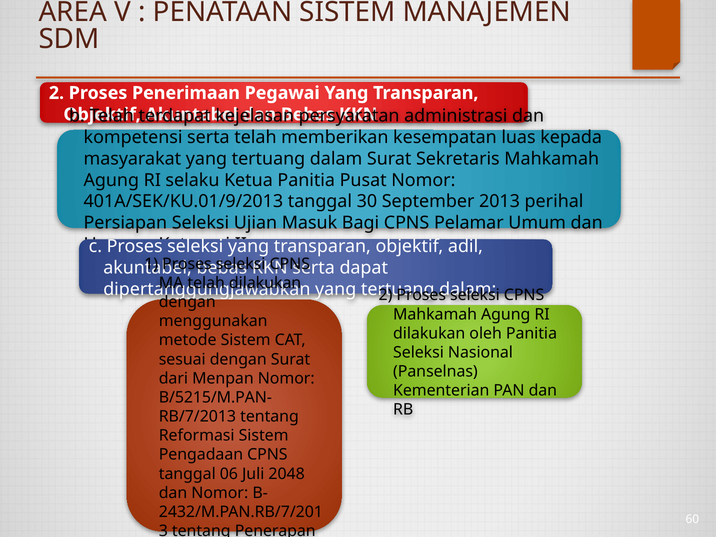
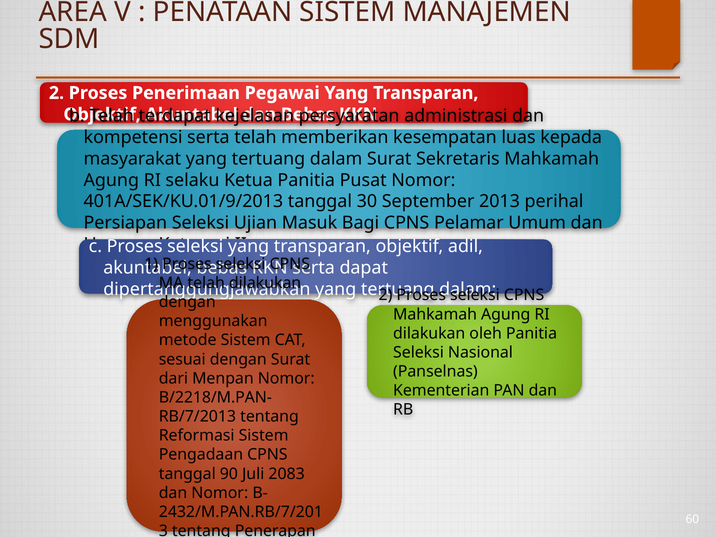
B/5215/M.PAN-: B/5215/M.PAN- -> B/2218/M.PAN- (215, 397)
06: 06 -> 90 (229, 474)
2048: 2048 -> 2083 (287, 474)
